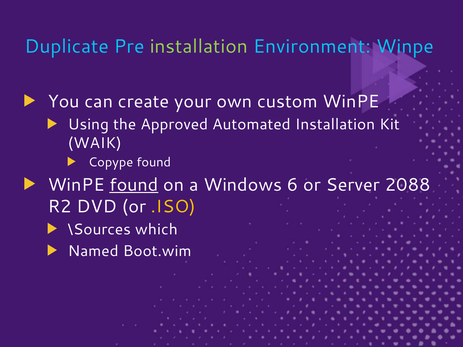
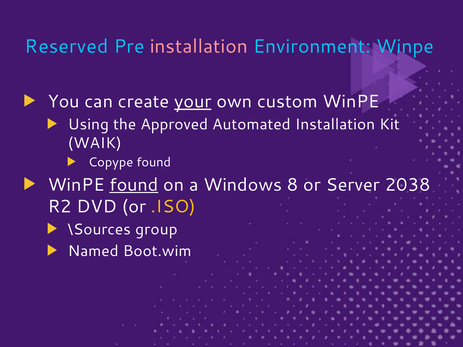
Duplicate: Duplicate -> Reserved (66, 47)
installation colour: light green -> pink (199, 47)
your underline: none -> present (193, 102)
6: 6 -> 8 (293, 185)
2088: 2088 -> 2038 (408, 185)
which: which -> group (156, 230)
